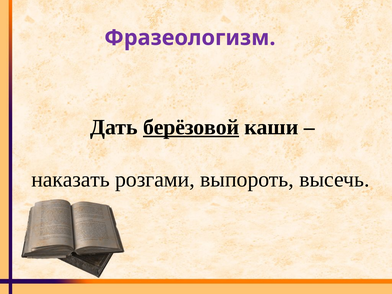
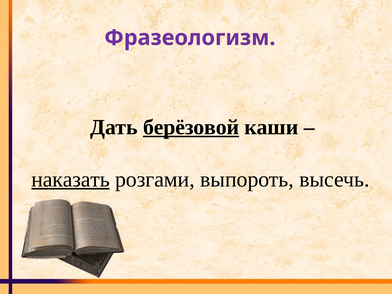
наказать underline: none -> present (71, 179)
